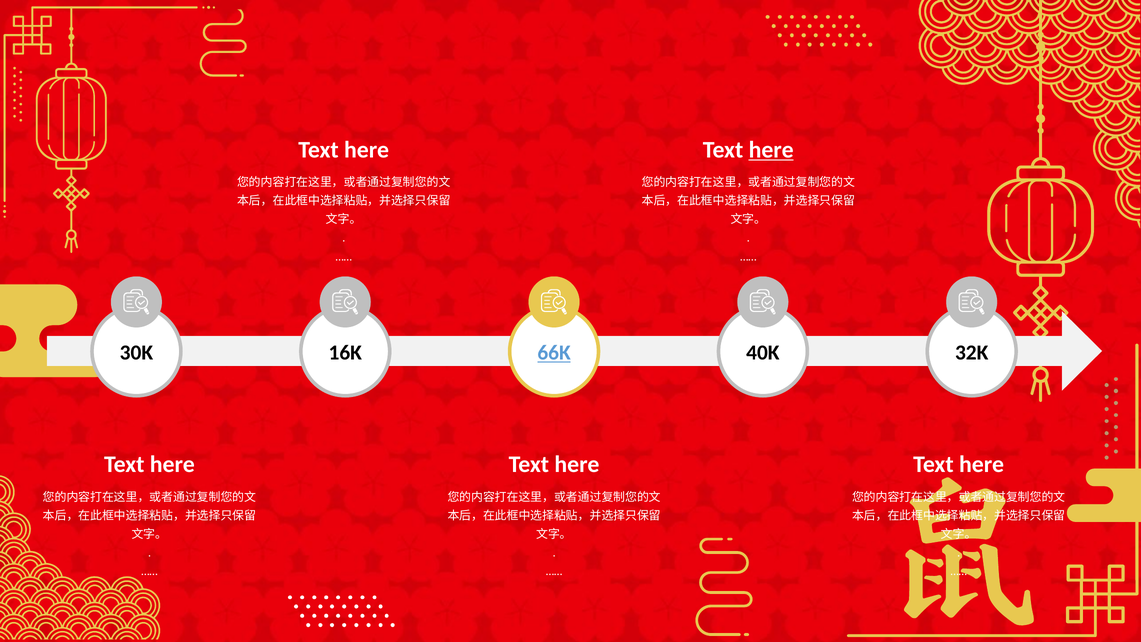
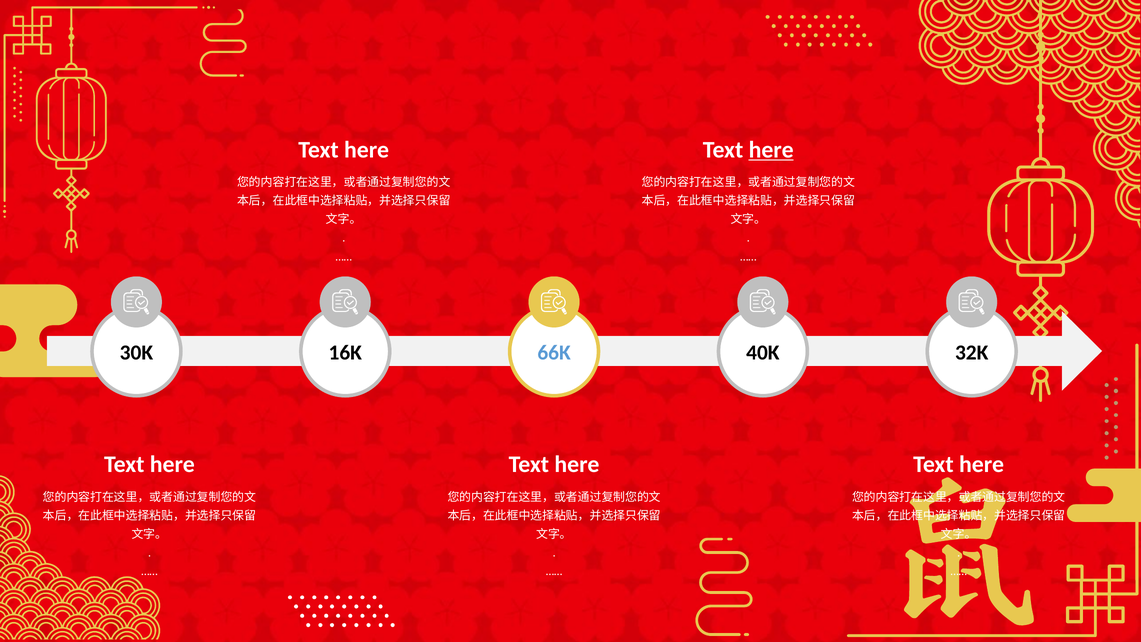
66K underline: present -> none (554, 353)
